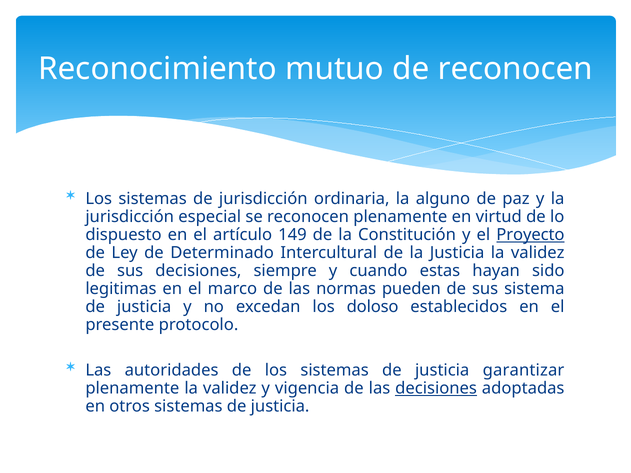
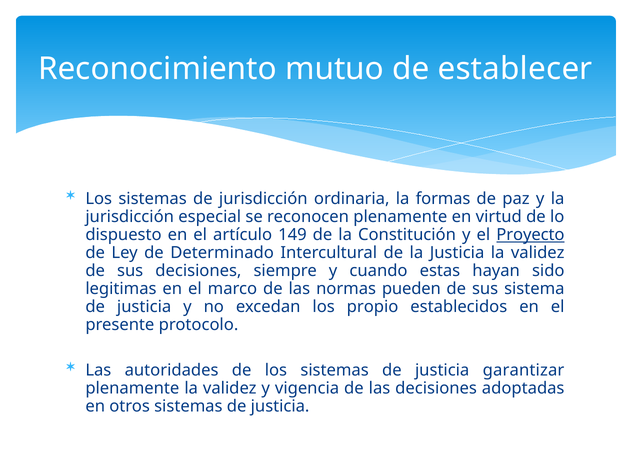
de reconocen: reconocen -> establecer (515, 69)
alguno: alguno -> formas (443, 199)
doloso: doloso -> propio (373, 307)
decisiones underline: present -> none (436, 388)
